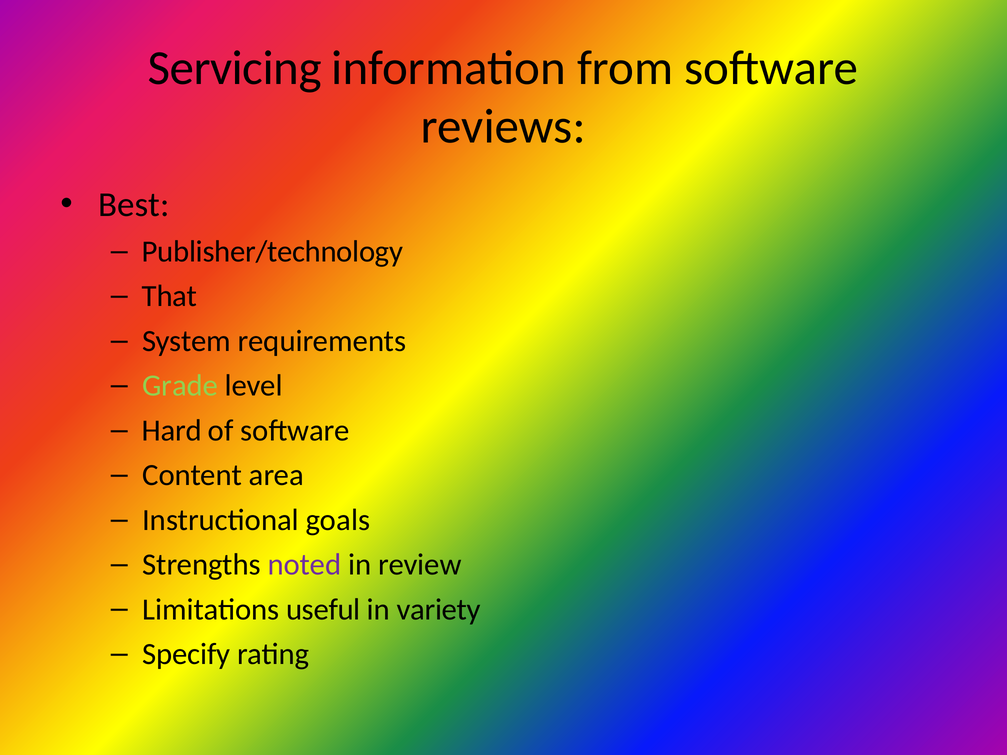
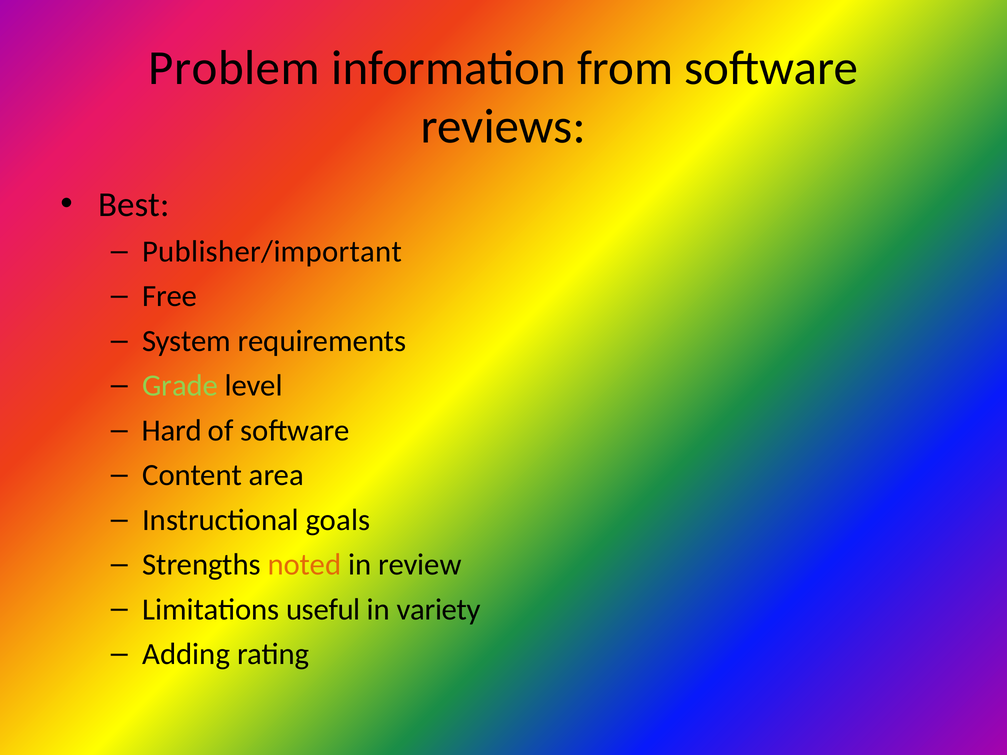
Servicing: Servicing -> Problem (234, 68)
Publisher/technology: Publisher/technology -> Publisher/important (272, 252)
That: That -> Free (170, 296)
noted colour: purple -> orange (304, 565)
Specify: Specify -> Adding (186, 655)
